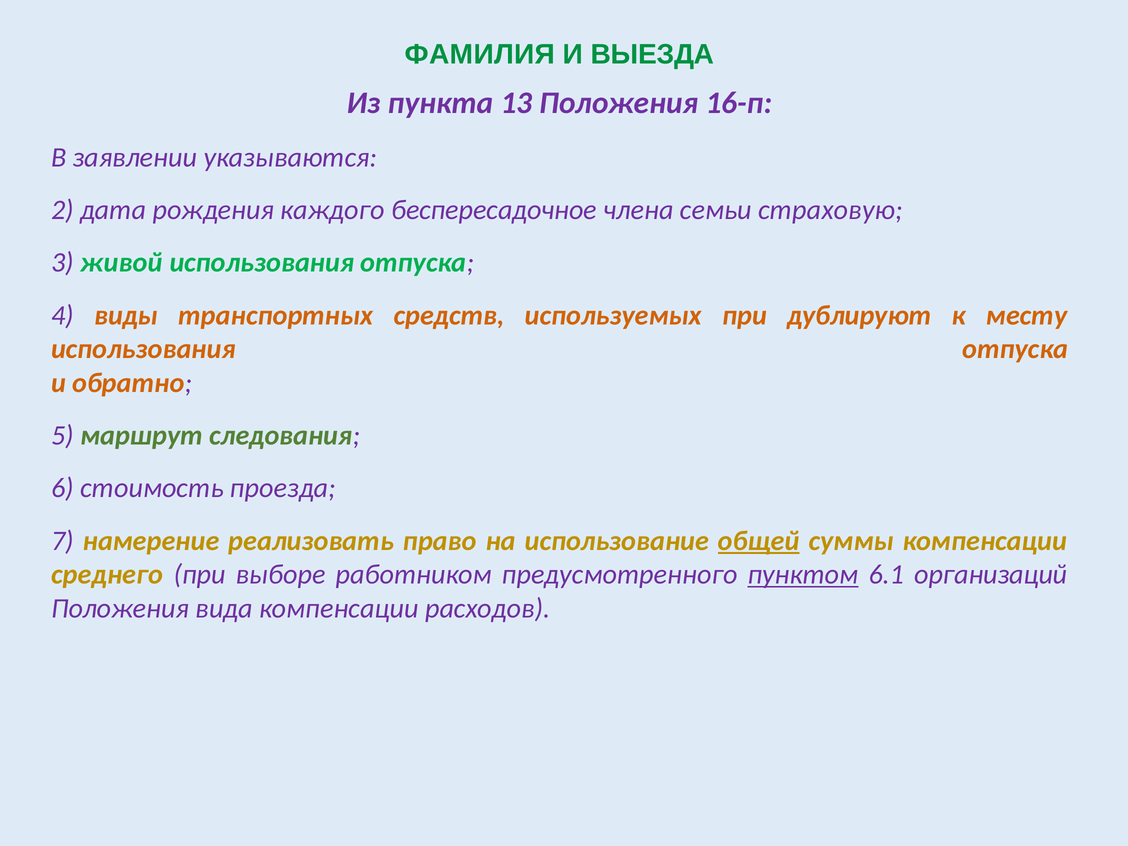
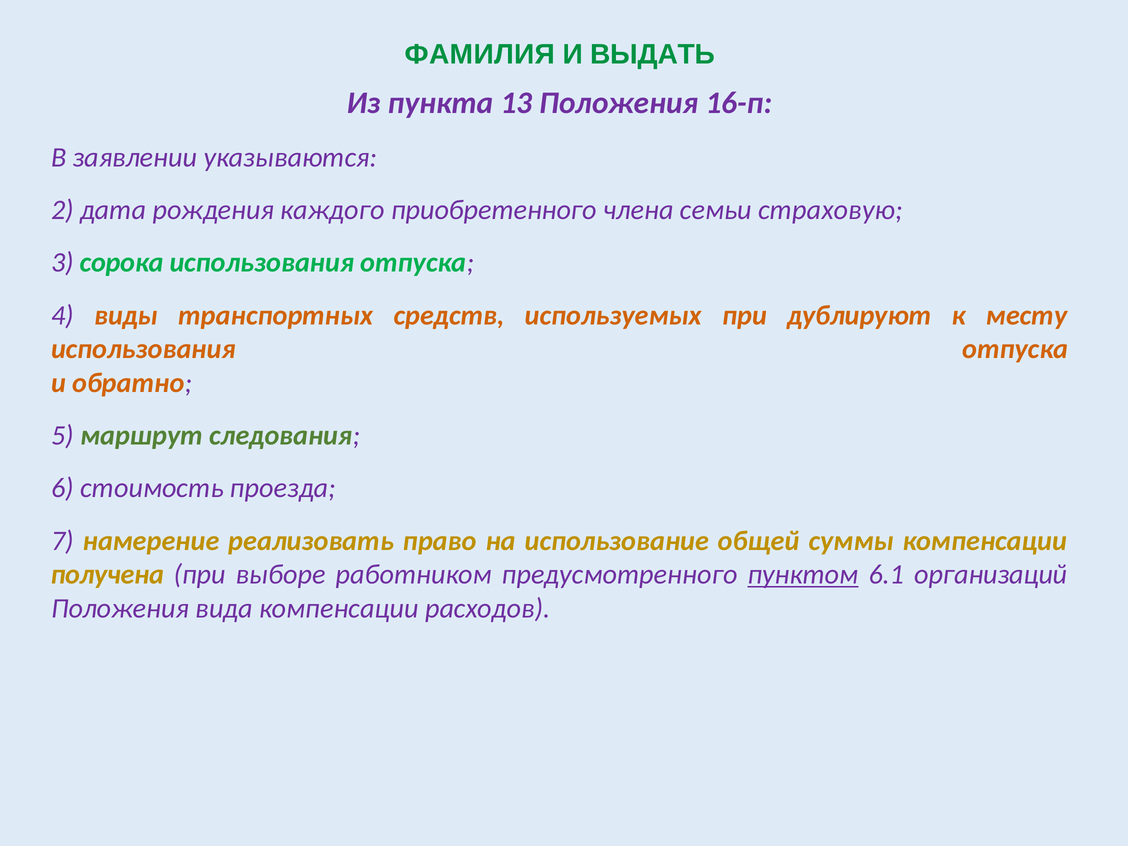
ВЫЕЗДА: ВЫЕЗДА -> ВЫДАТЬ (653, 55)
беспересадочное: беспересадочное -> приобретенного (494, 210)
живой: живой -> сорока (122, 263)
общей underline: present -> none (759, 541)
среднего: среднего -> получена (107, 575)
